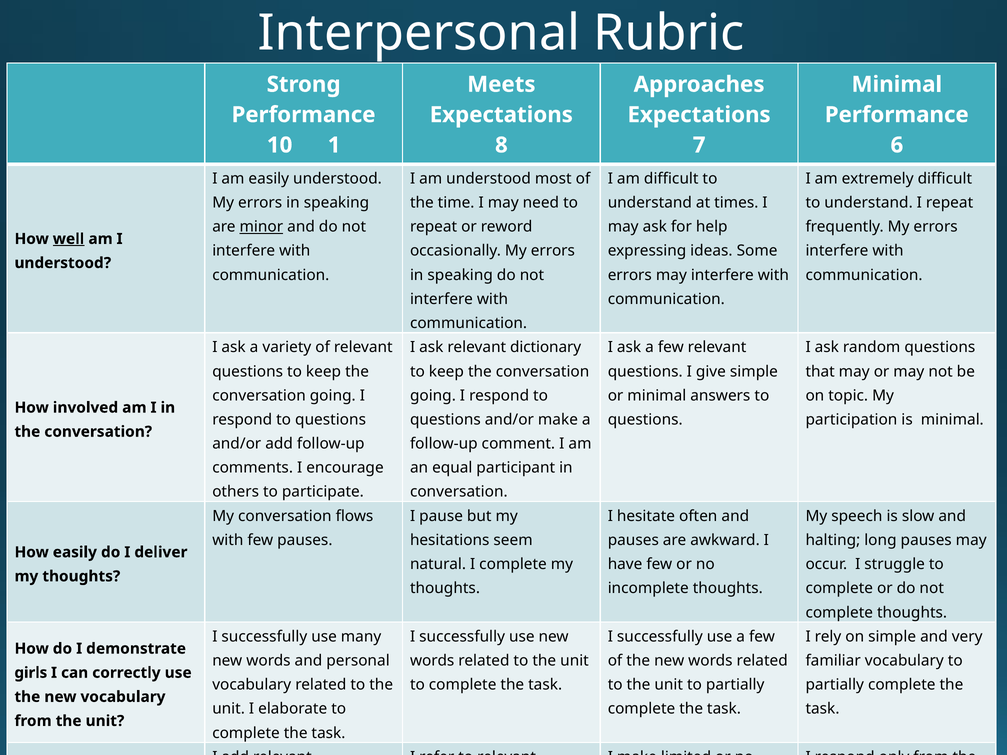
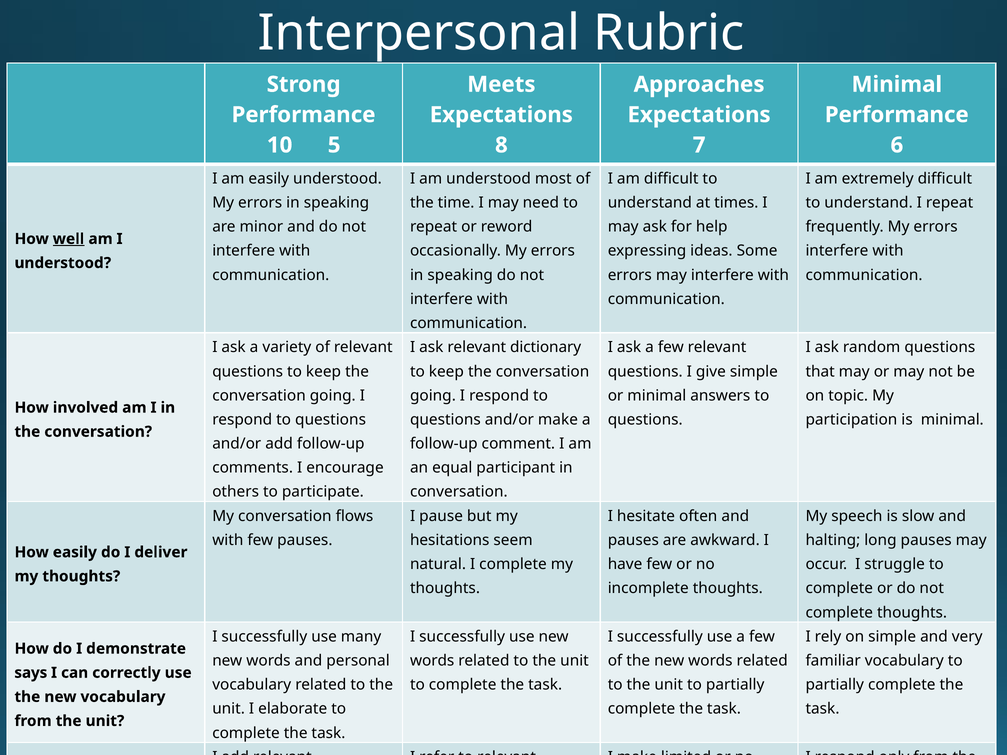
1: 1 -> 5 (334, 145)
minor underline: present -> none (261, 227)
girls: girls -> says (31, 673)
